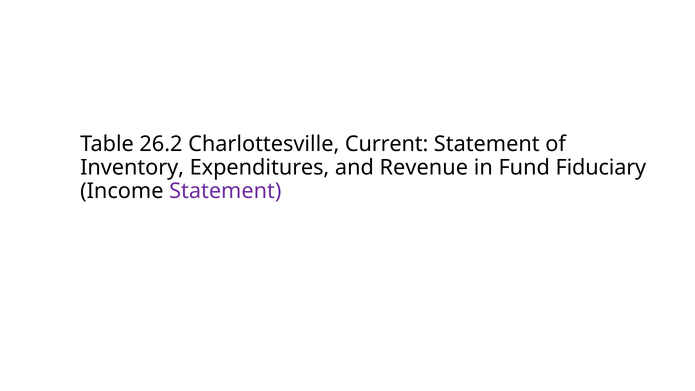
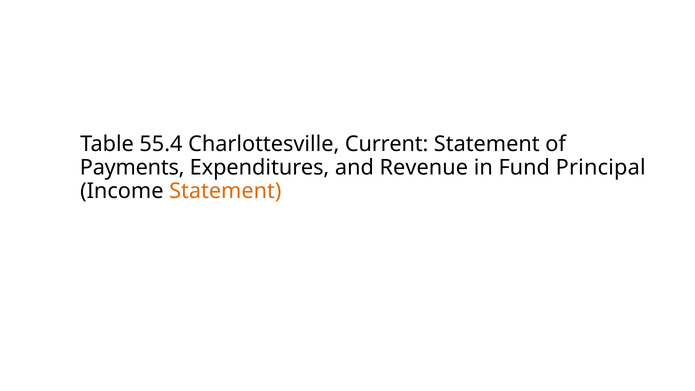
26.2: 26.2 -> 55.4 (161, 144)
Inventory: Inventory -> Payments (132, 168)
Fiduciary: Fiduciary -> Principal (601, 168)
Statement colour: purple -> orange (225, 191)
